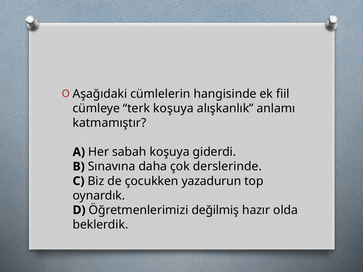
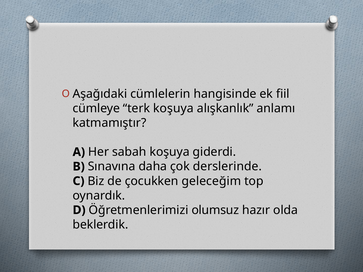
yazadurun: yazadurun -> geleceğim (211, 181)
değilmiş: değilmiş -> olumsuz (215, 210)
